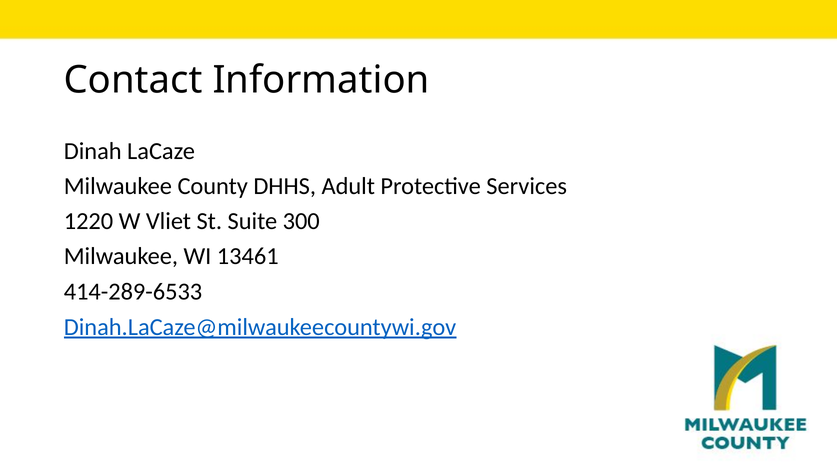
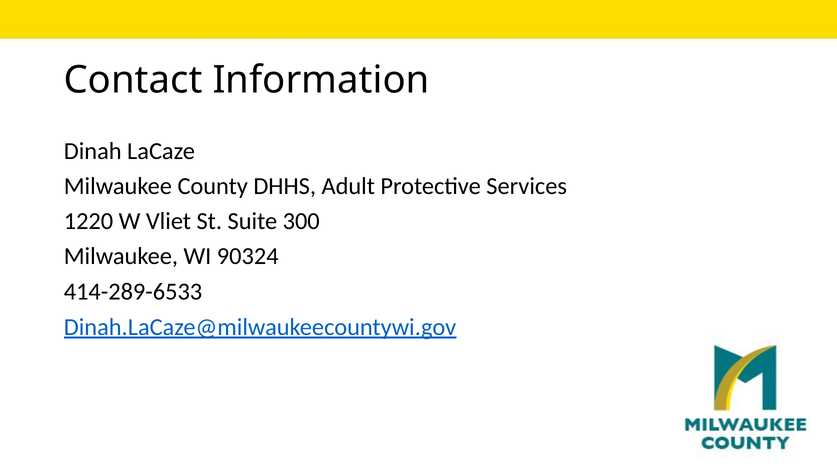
13461: 13461 -> 90324 (248, 256)
